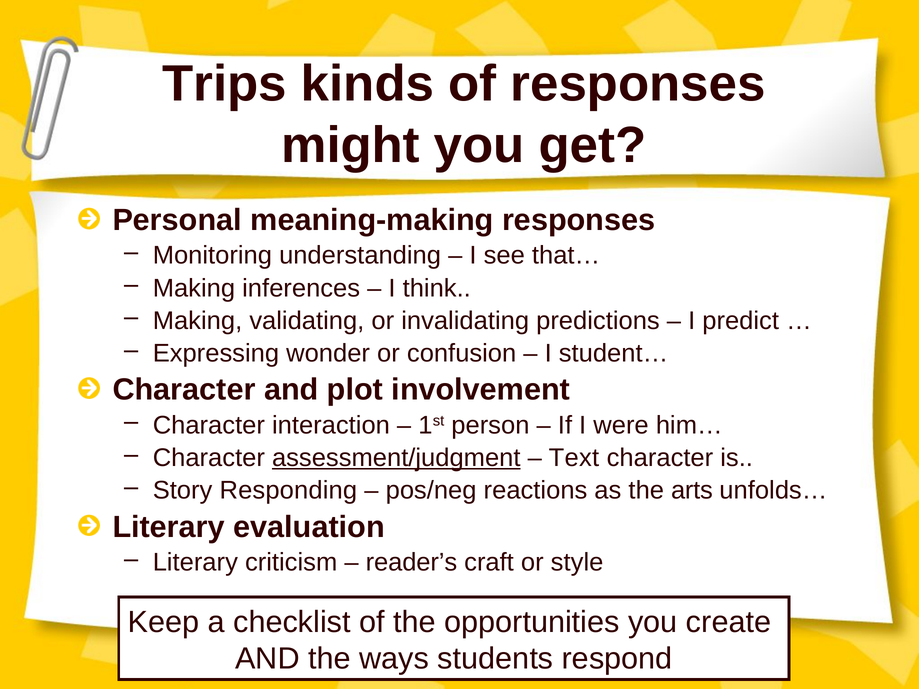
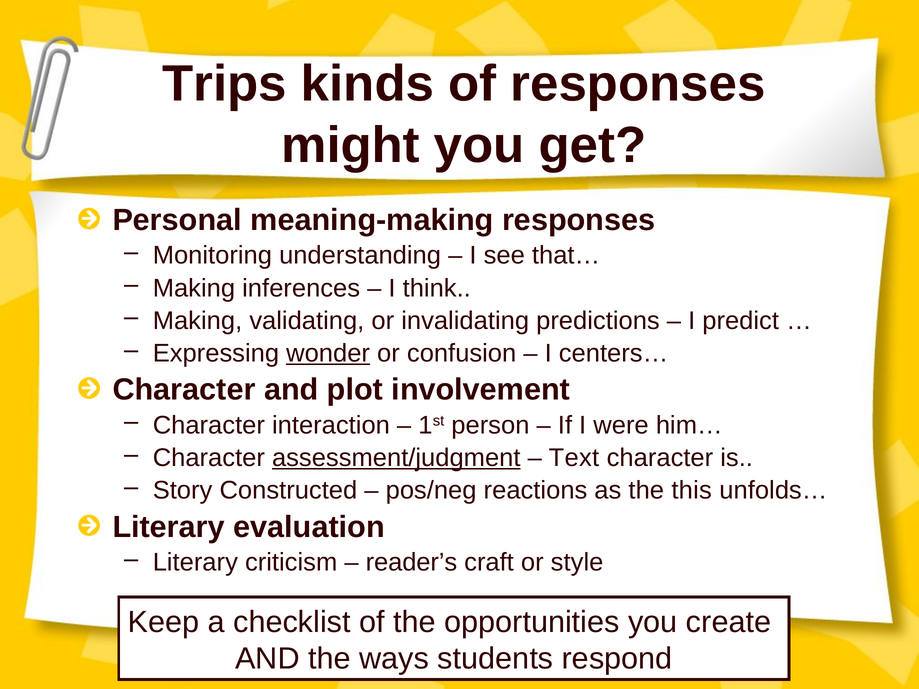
wonder underline: none -> present (328, 354)
student…: student… -> centers… (614, 354)
Responding: Responding -> Constructed (288, 491)
arts: arts -> this (692, 491)
